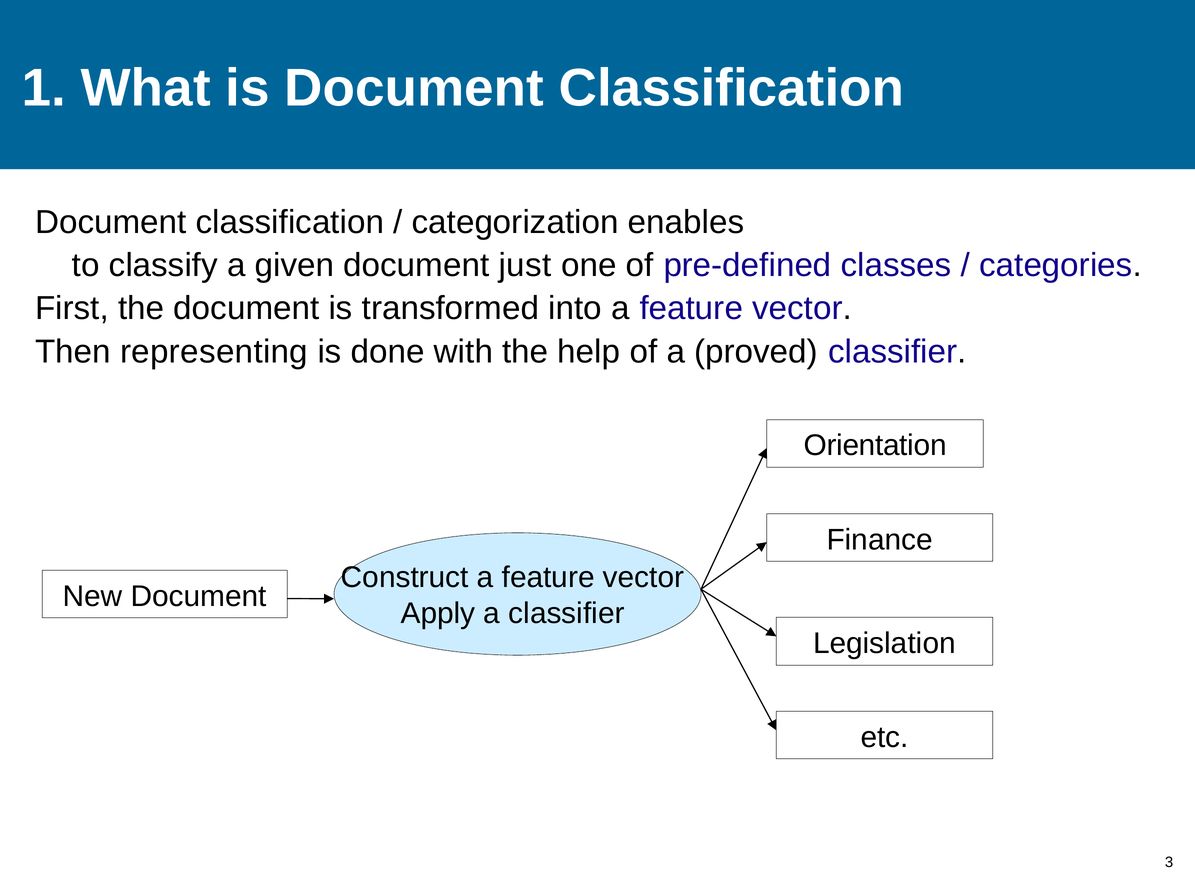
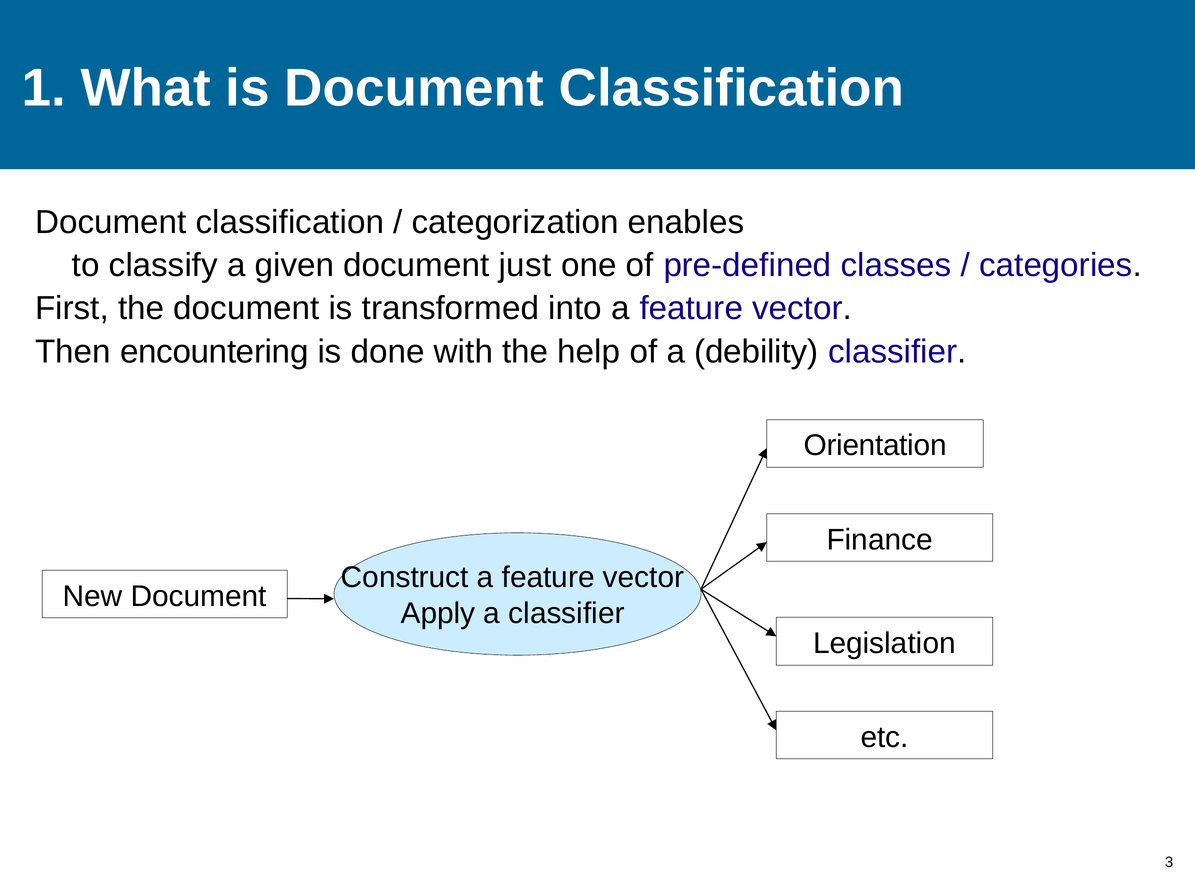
representing: representing -> encountering (214, 352)
proved: proved -> debility (756, 352)
